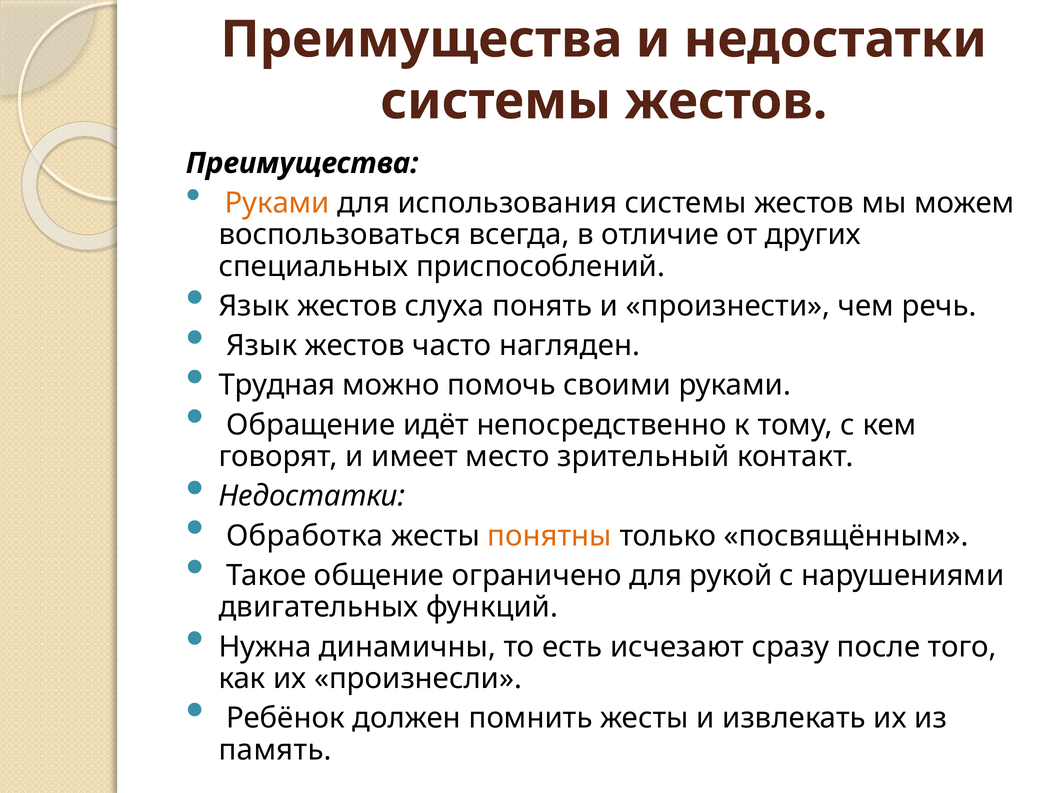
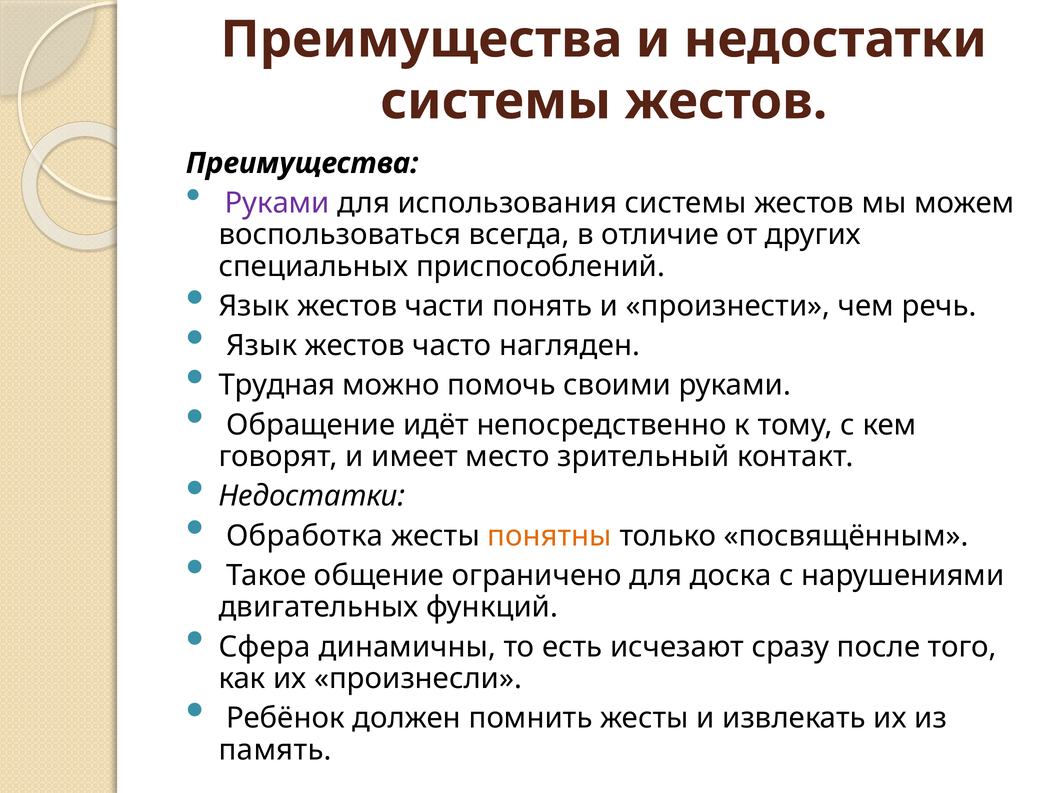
Руками colour: orange -> purple (277, 203)
слуха: слуха -> части (445, 306)
рукой: рукой -> доска (731, 575)
Нужна: Нужна -> Сфера (265, 647)
